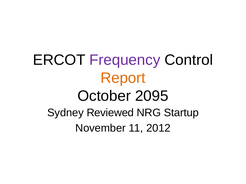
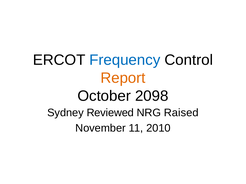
Frequency colour: purple -> blue (125, 60)
2095: 2095 -> 2098 (152, 96)
Startup: Startup -> Raised (181, 113)
2012: 2012 -> 2010 (158, 128)
